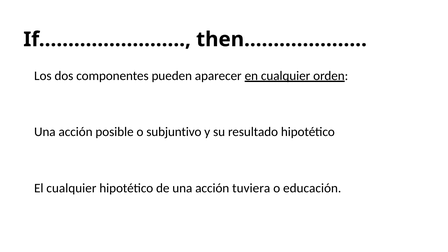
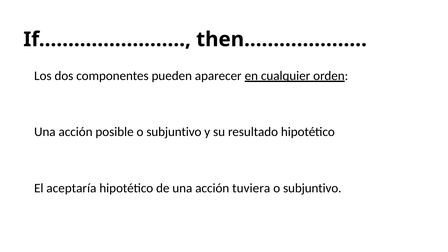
El cualquier: cualquier -> aceptaría (71, 188)
educación: educación -> subjuntivo (312, 188)
